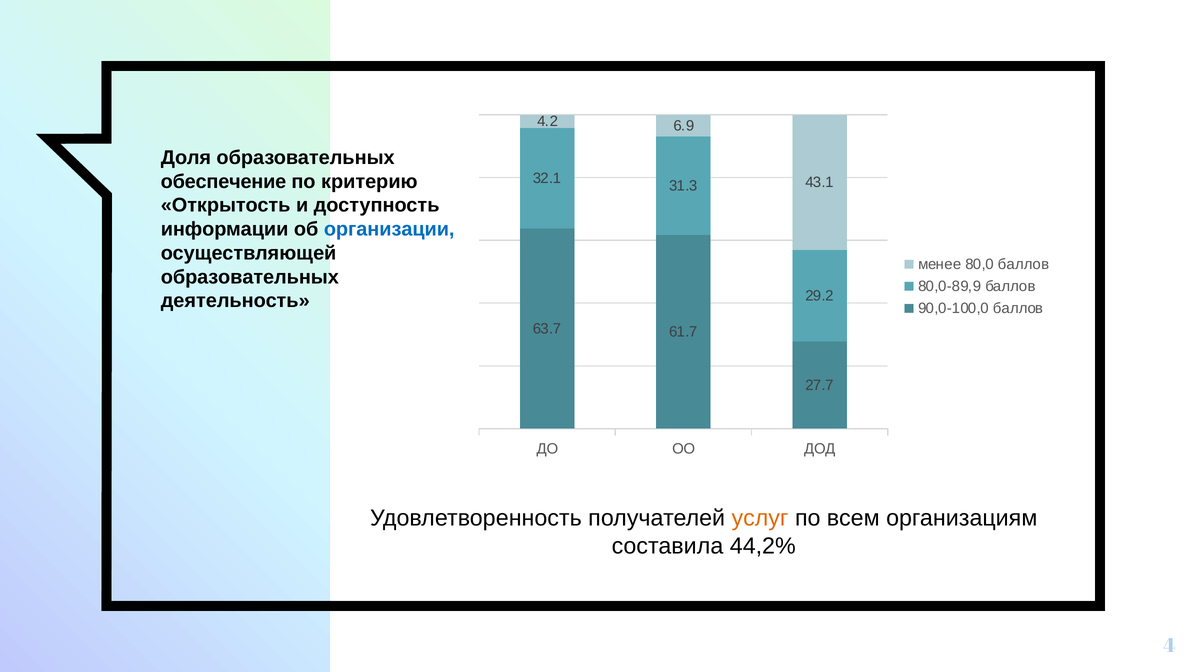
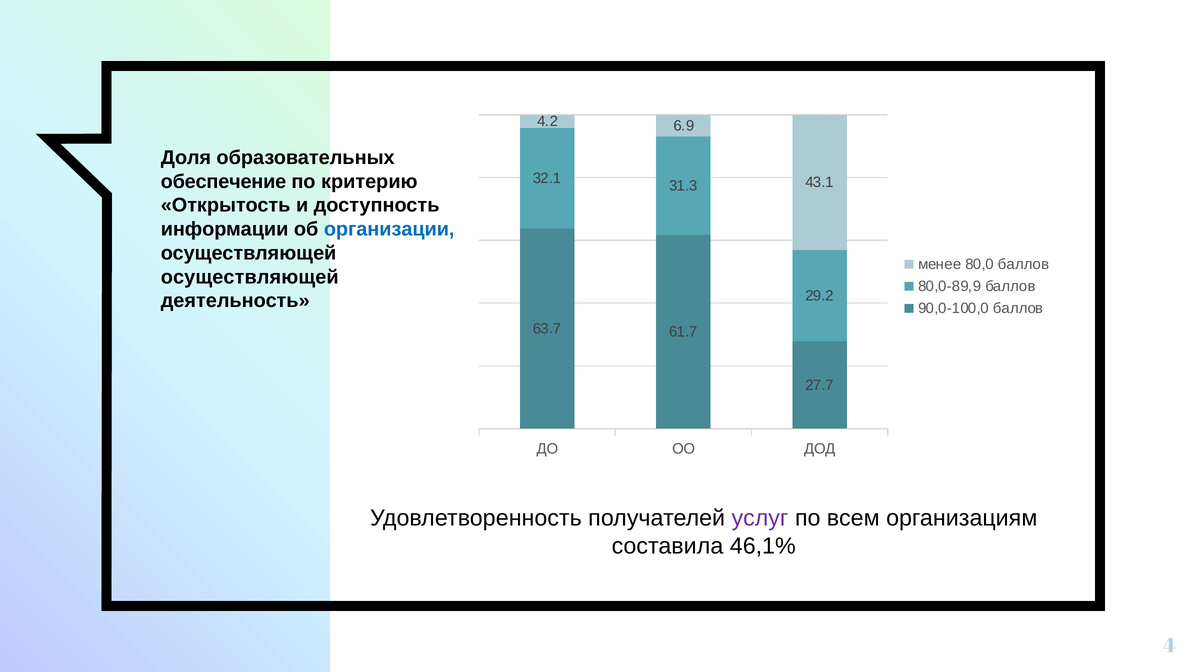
образовательных: образовательных -> осуществляющей (250, 277)
услуг colour: orange -> purple (760, 518)
44,2%: 44,2% -> 46,1% (763, 546)
